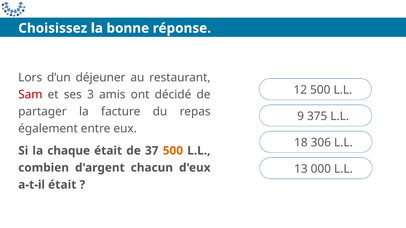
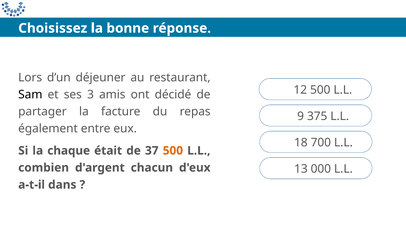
Sam colour: red -> black (30, 95)
306: 306 -> 700 (321, 143)
a-t-il était: était -> dans (62, 185)
